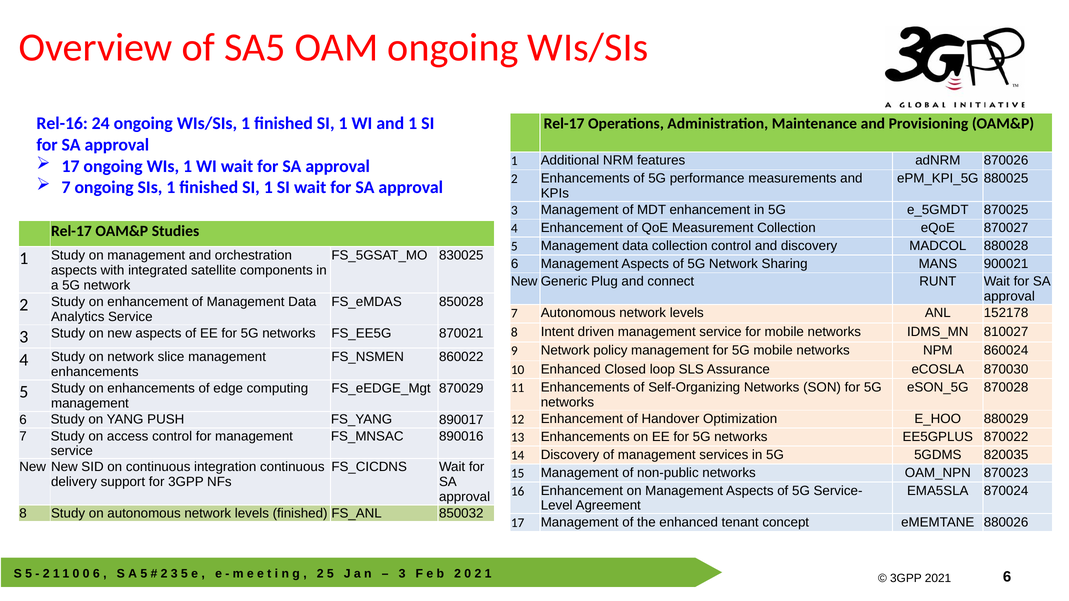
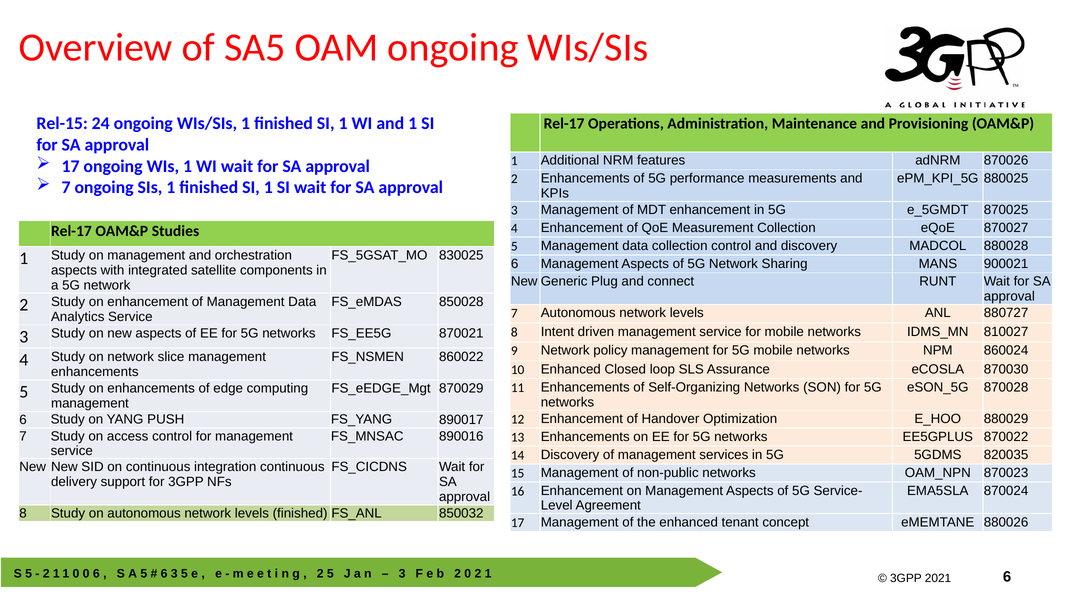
Rel-16: Rel-16 -> Rel-15 (62, 123)
152178: 152178 -> 880727 (1006, 313)
2: 2 -> 6 (164, 574)
